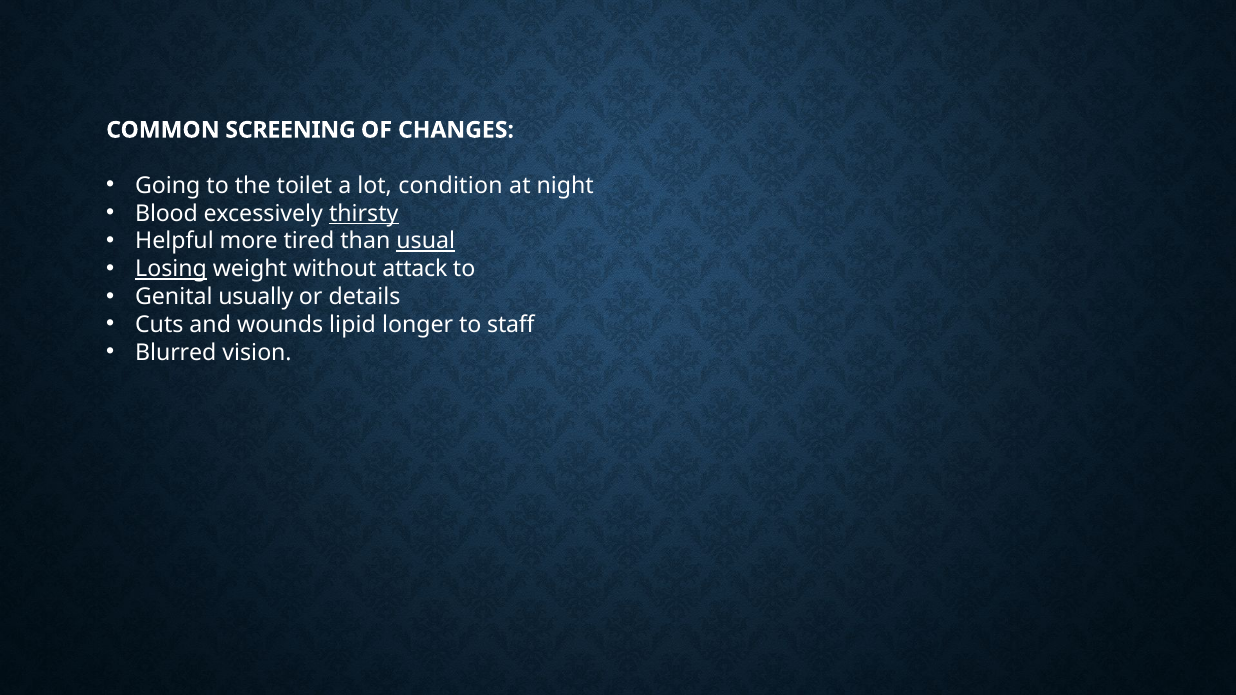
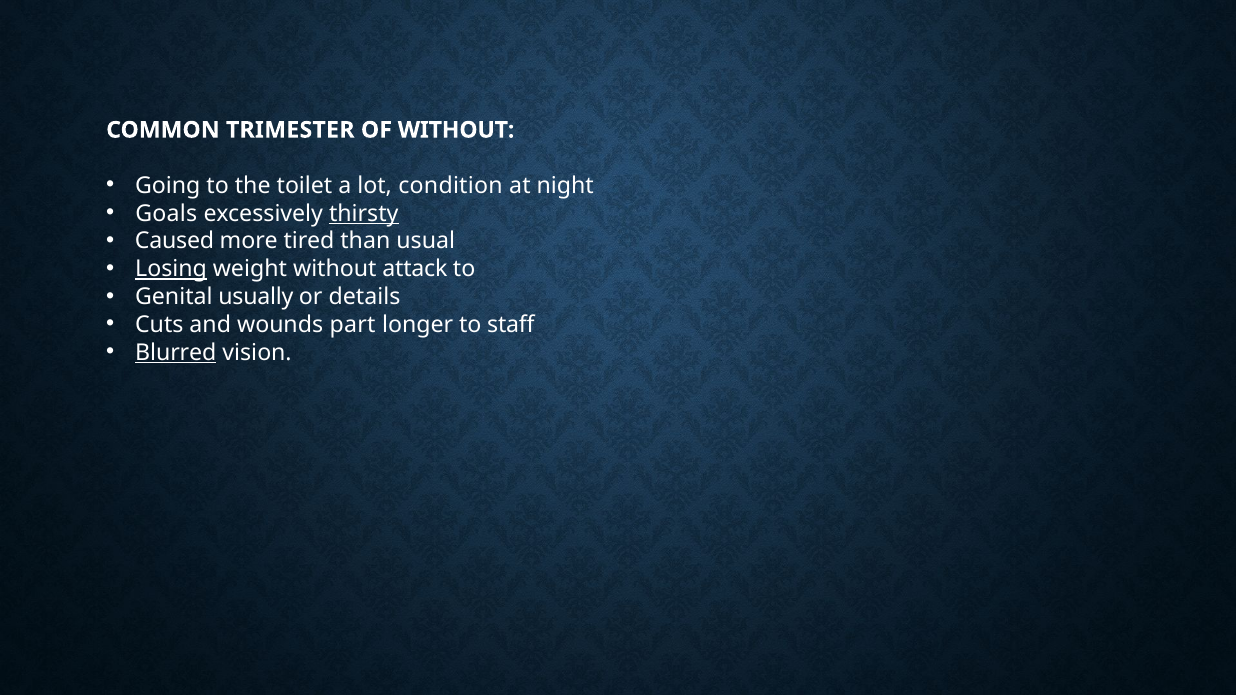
SCREENING: SCREENING -> TRIMESTER (290, 130)
OF CHANGES: CHANGES -> WITHOUT (456, 130)
Blood: Blood -> Goals (166, 213)
Helpful: Helpful -> Caused (175, 241)
usual underline: present -> none (426, 241)
lipid: lipid -> part (352, 325)
Blurred underline: none -> present (176, 352)
